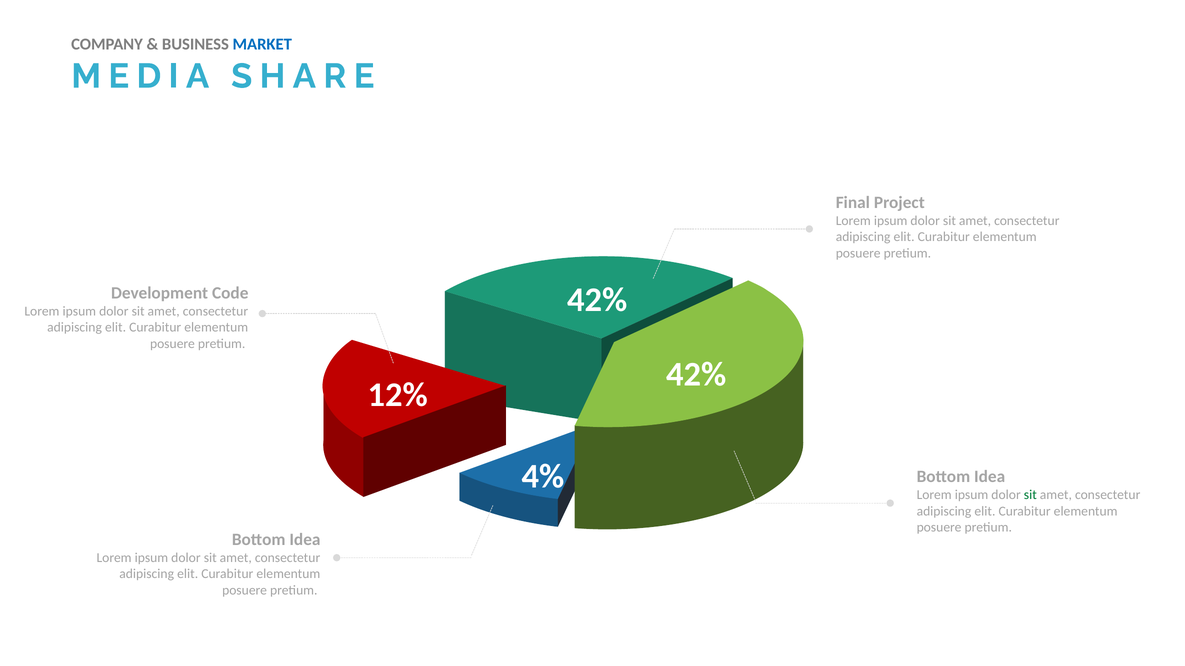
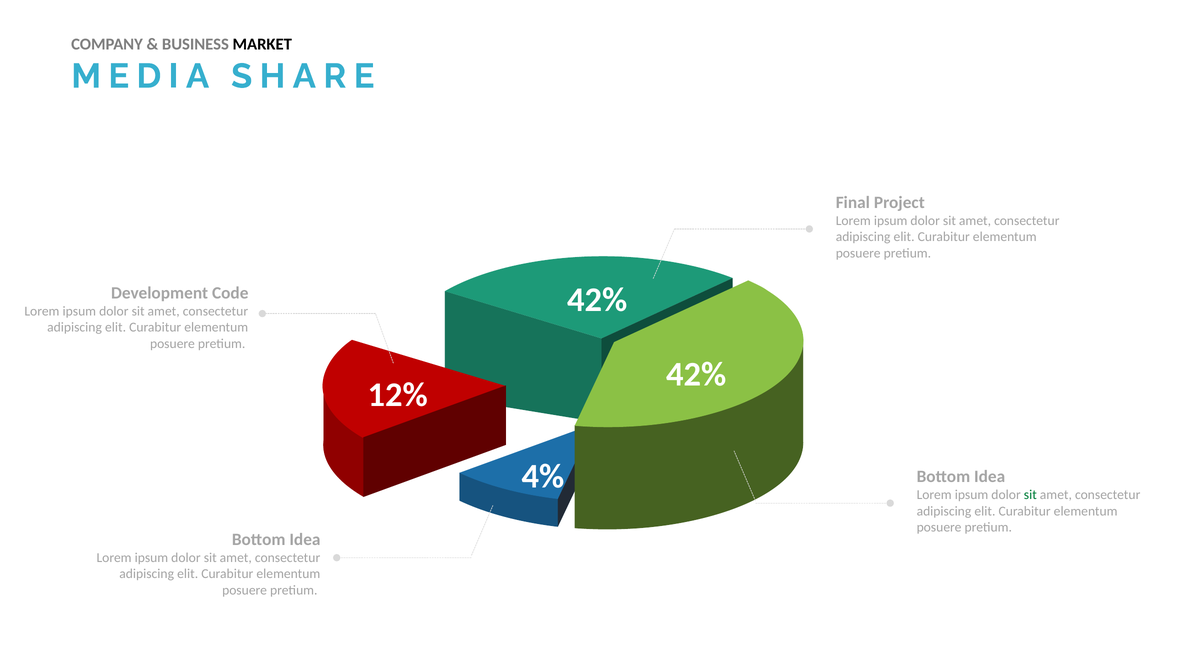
MARKET colour: blue -> black (262, 44)
